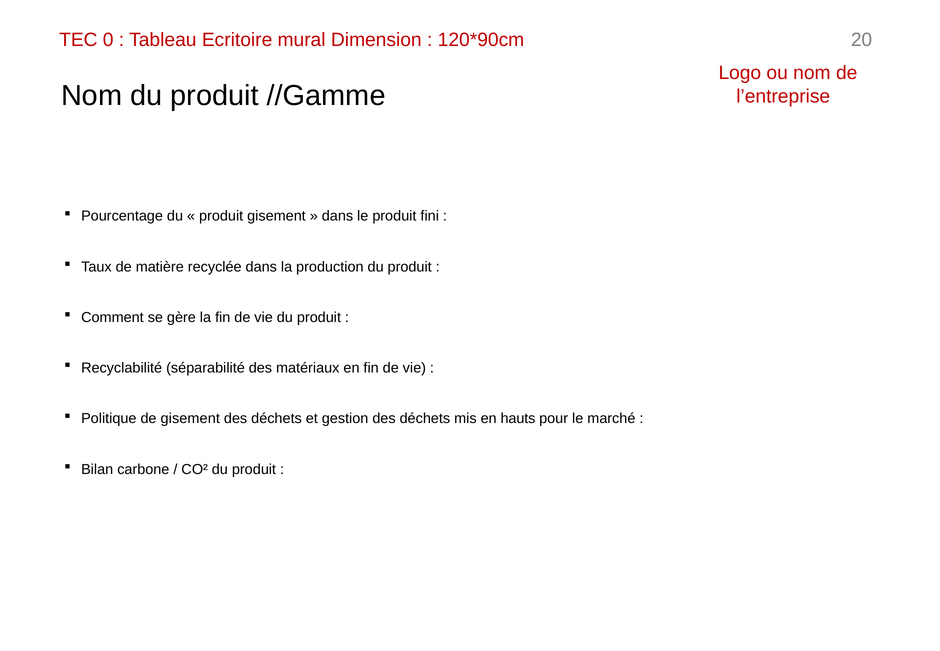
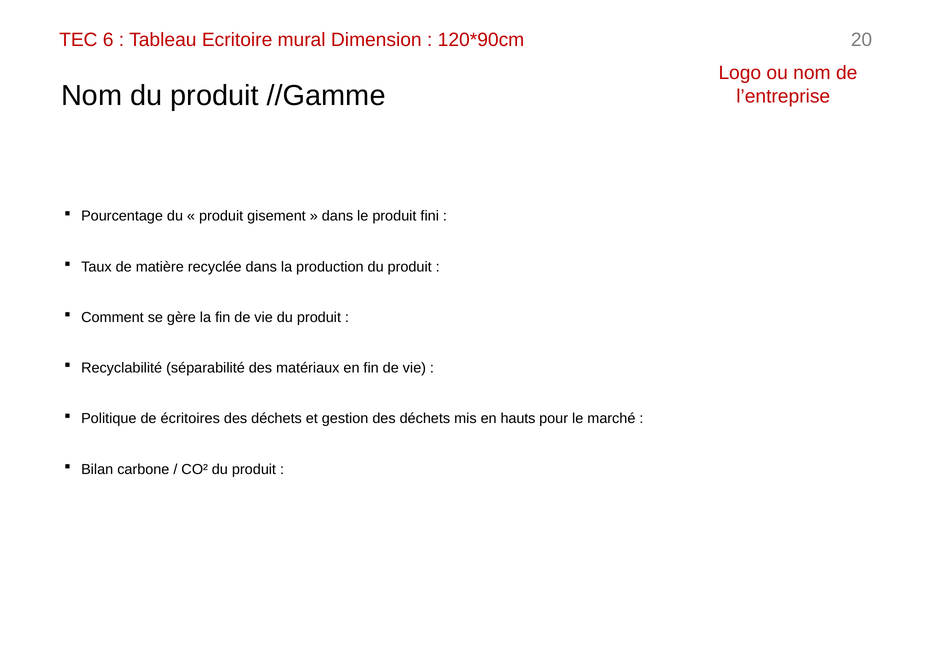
0: 0 -> 6 (108, 40)
de gisement: gisement -> écritoires (190, 419)
